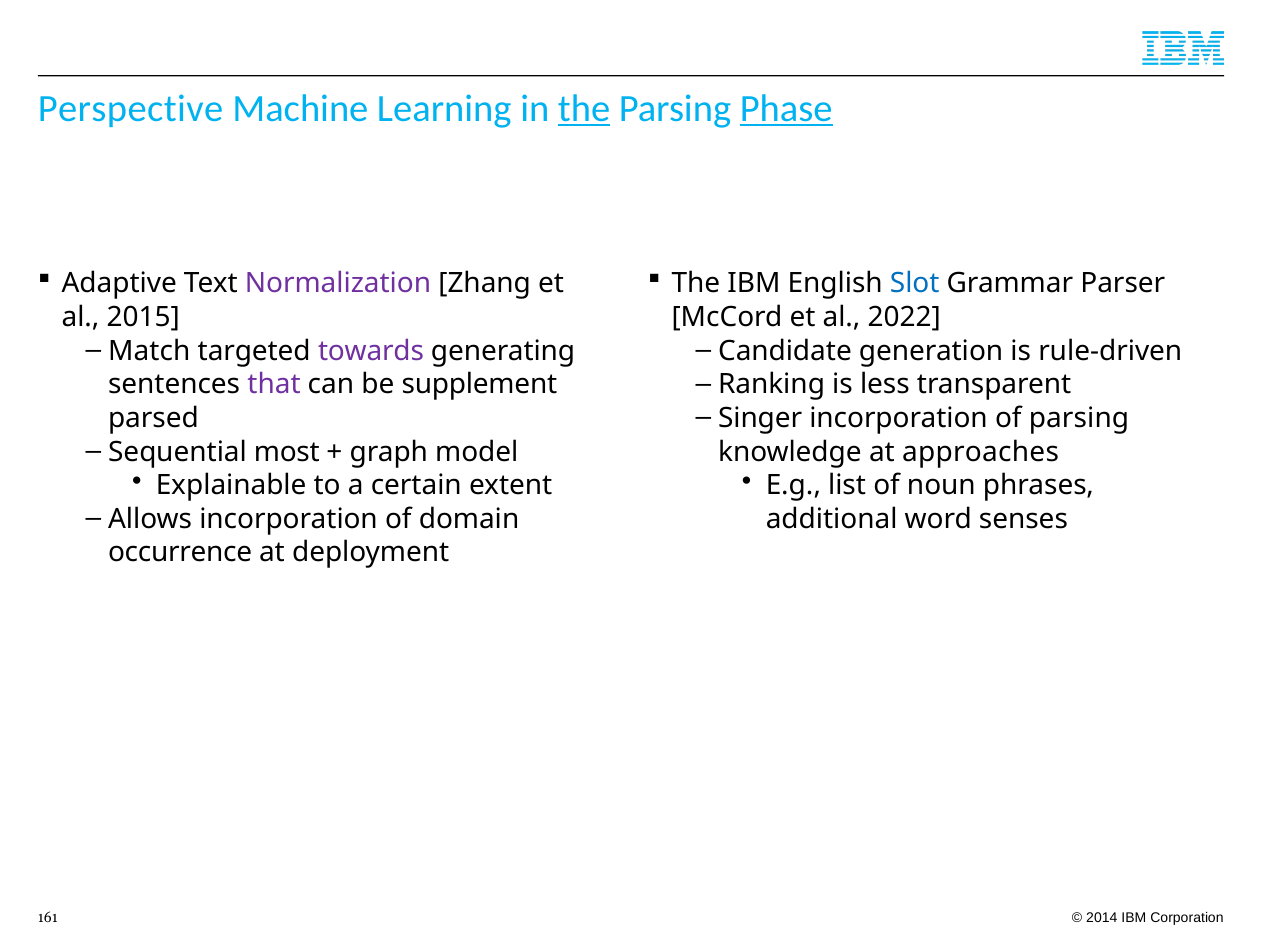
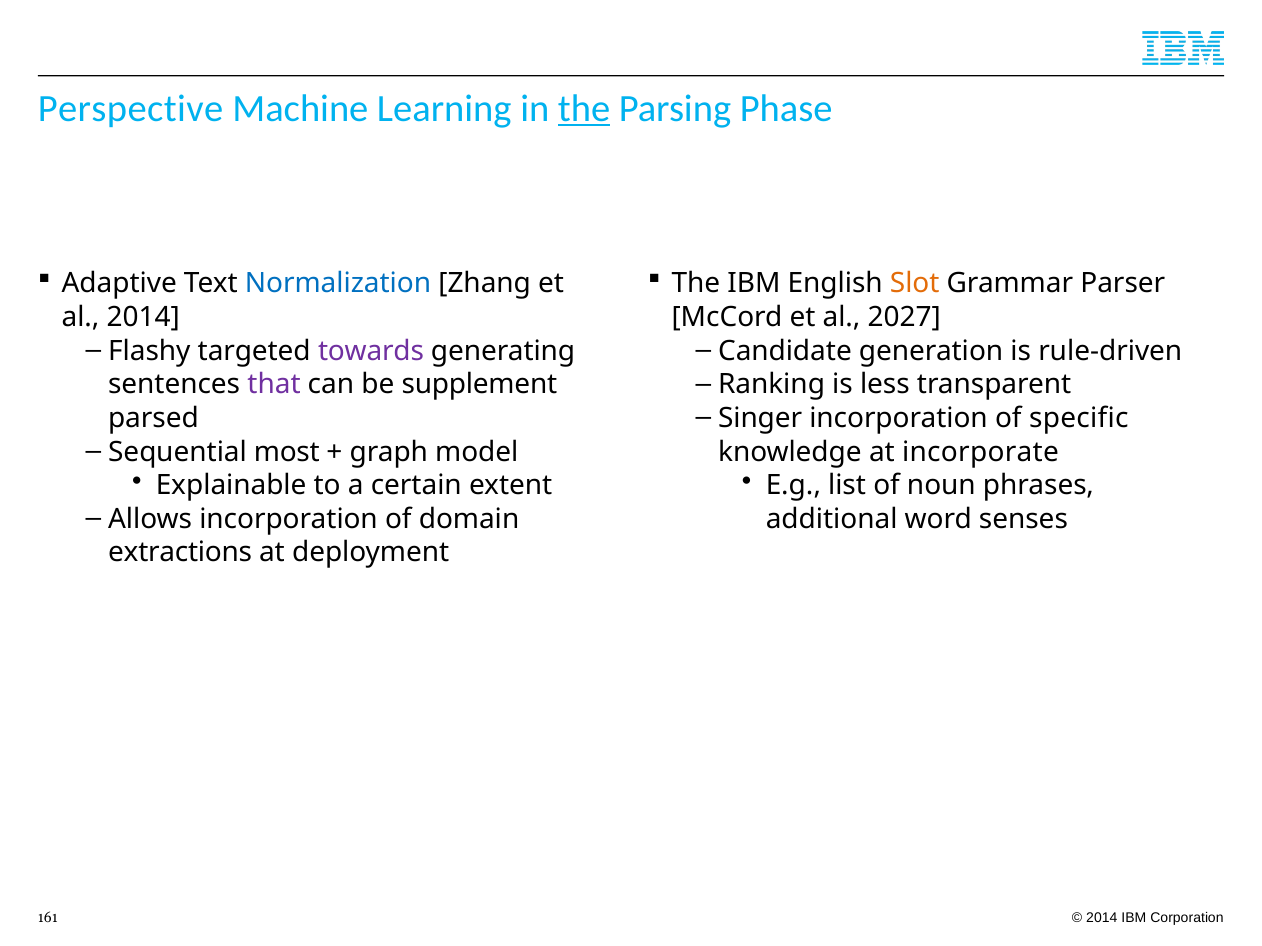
Phase underline: present -> none (786, 109)
Normalization colour: purple -> blue (338, 284)
Slot colour: blue -> orange (915, 284)
al 2015: 2015 -> 2014 (143, 317)
2022: 2022 -> 2027 (904, 317)
Match: Match -> Flashy (149, 351)
of parsing: parsing -> specific (1079, 418)
approaches: approaches -> incorporate (981, 452)
occurrence: occurrence -> extractions (180, 553)
